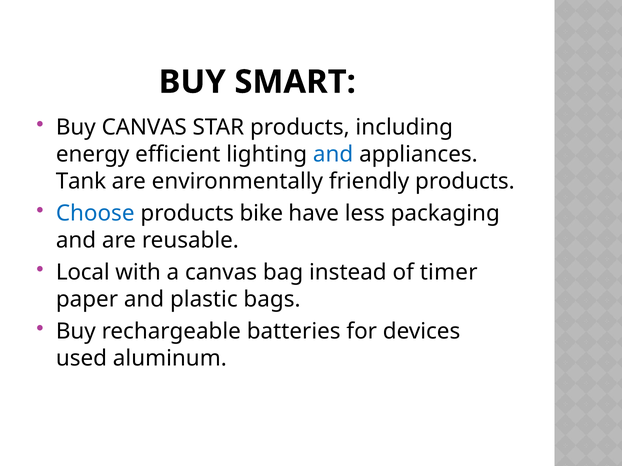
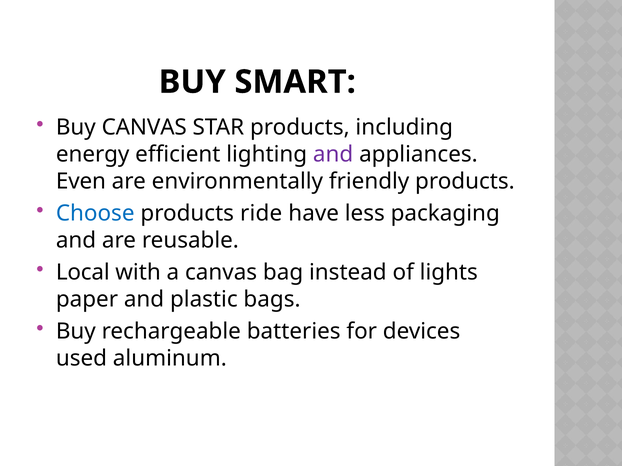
and colour: blue -> purple (333, 155)
Tank: Tank -> Even (81, 181)
bike: bike -> ride (261, 214)
timer: timer -> lights (449, 273)
